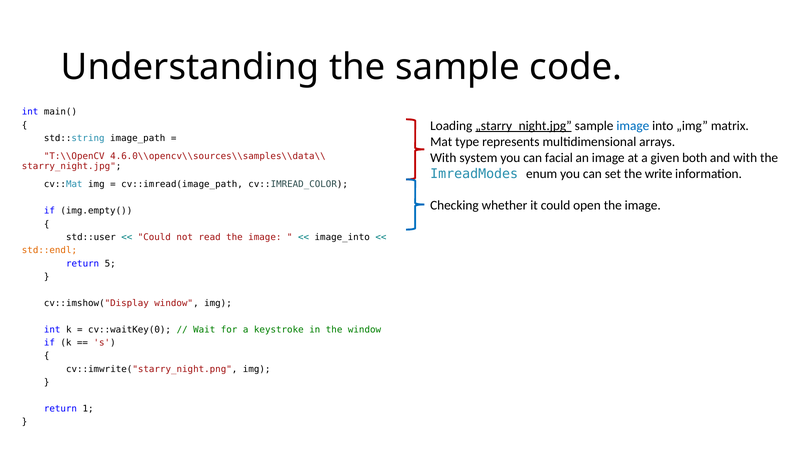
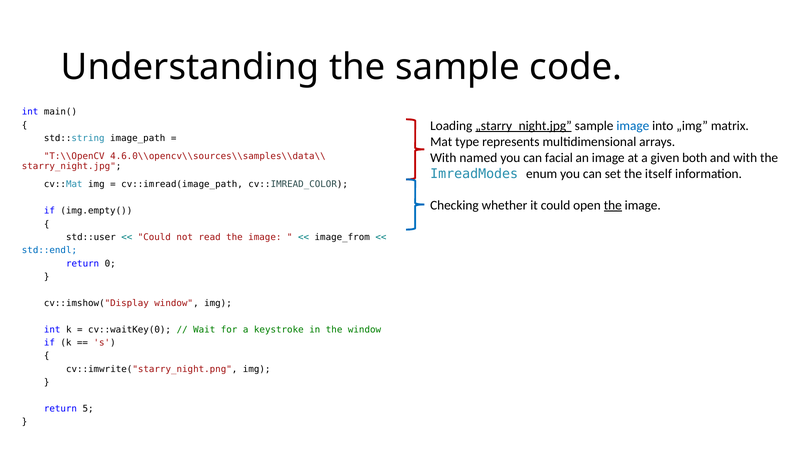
system: system -> named (478, 158)
write: write -> itself (658, 174)
the underline: none -> present (613, 205)
image_into: image_into -> image_from (342, 238)
std::endl colour: orange -> blue (49, 251)
5: 5 -> 0 (110, 264)
1: 1 -> 5 (88, 409)
